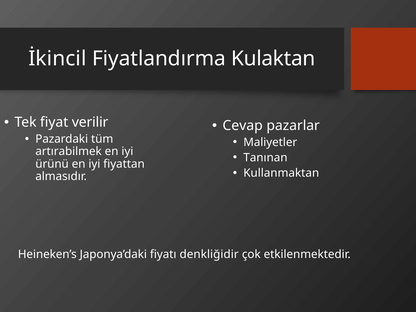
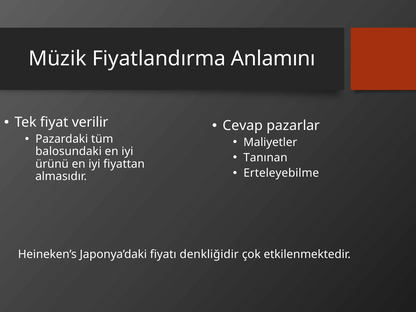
İkincil: İkincil -> Müzik (58, 59)
Kulaktan: Kulaktan -> Anlamını (273, 59)
artırabilmek: artırabilmek -> balosundaki (69, 151)
Kullanmaktan: Kullanmaktan -> Erteleyebilme (281, 173)
